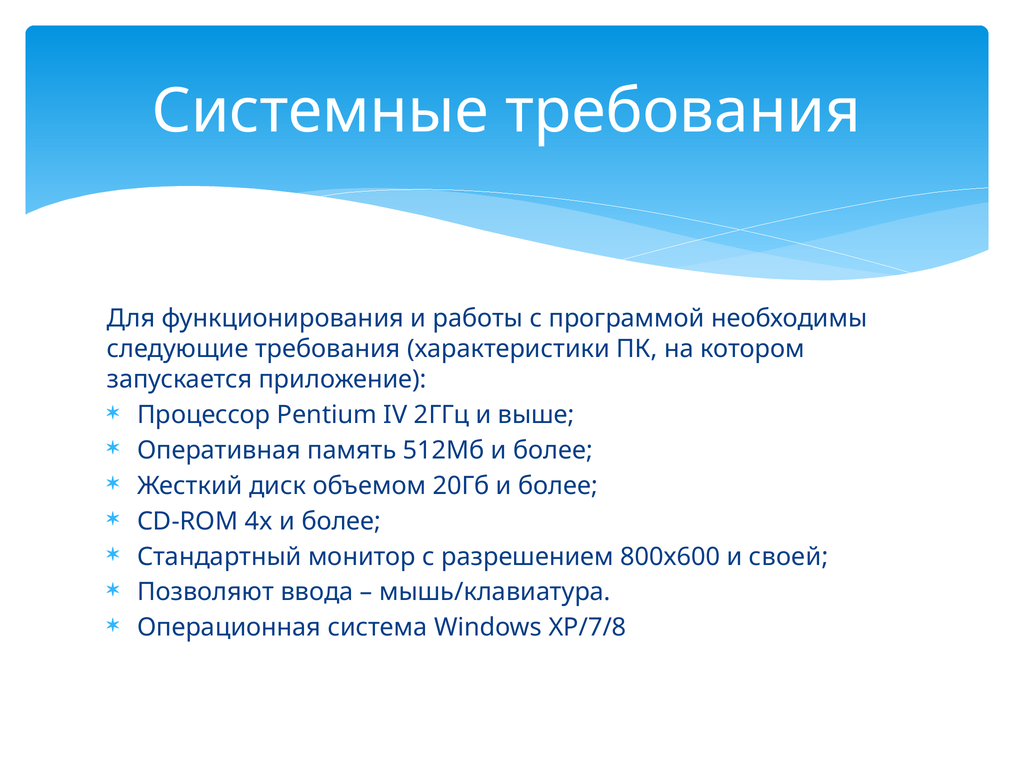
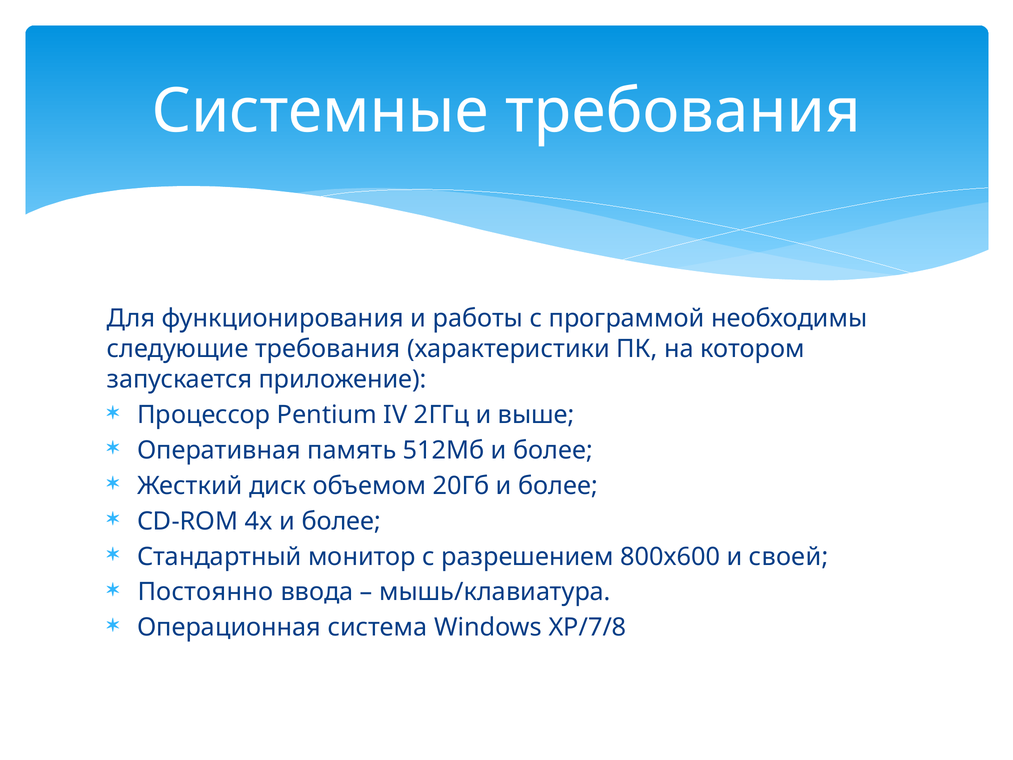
Позволяют: Позволяют -> Постоянно (205, 592)
